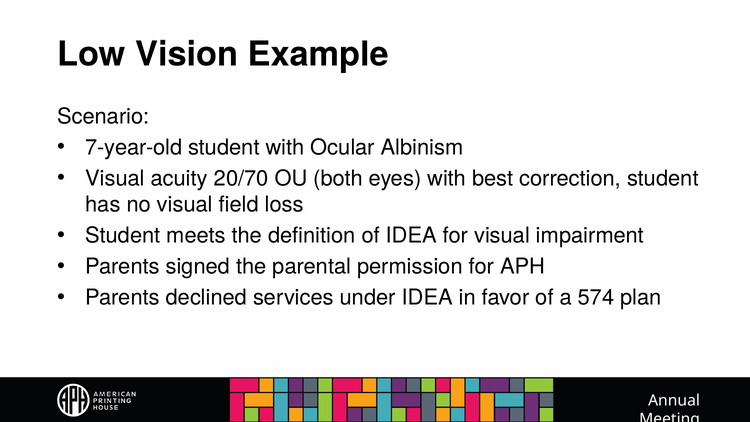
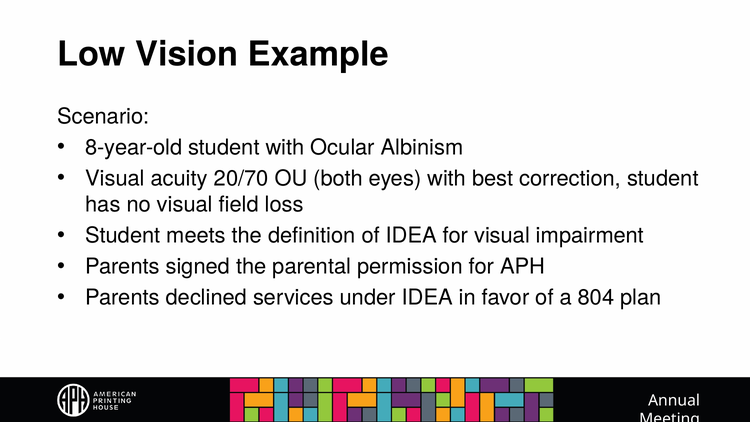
7-year-old: 7-year-old -> 8-year-old (134, 147)
574: 574 -> 804 (596, 297)
